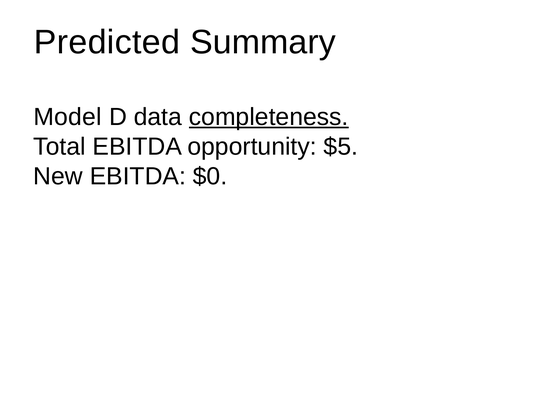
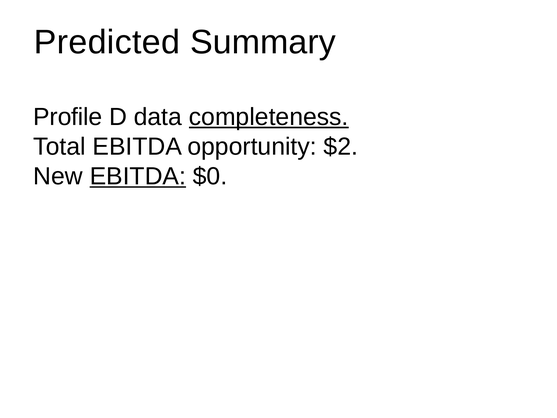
Model: Model -> Profile (68, 117)
$5: $5 -> $2 (341, 147)
EBITDA underline: none -> present (138, 176)
